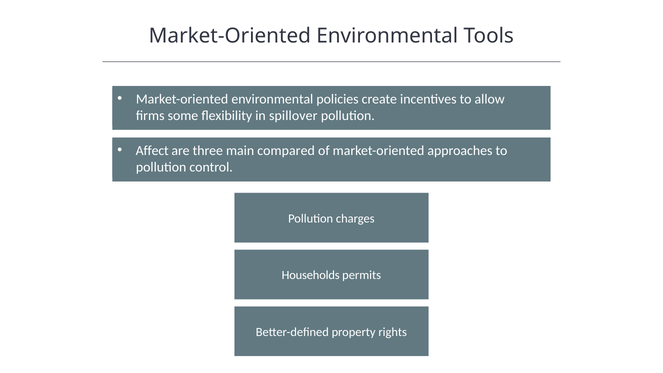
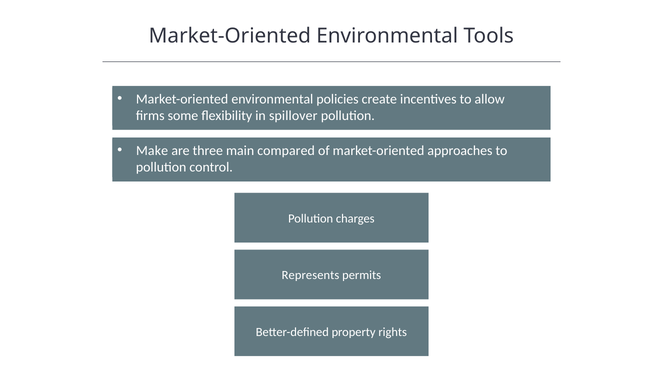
Affect: Affect -> Make (152, 151)
Households: Households -> Represents (311, 275)
